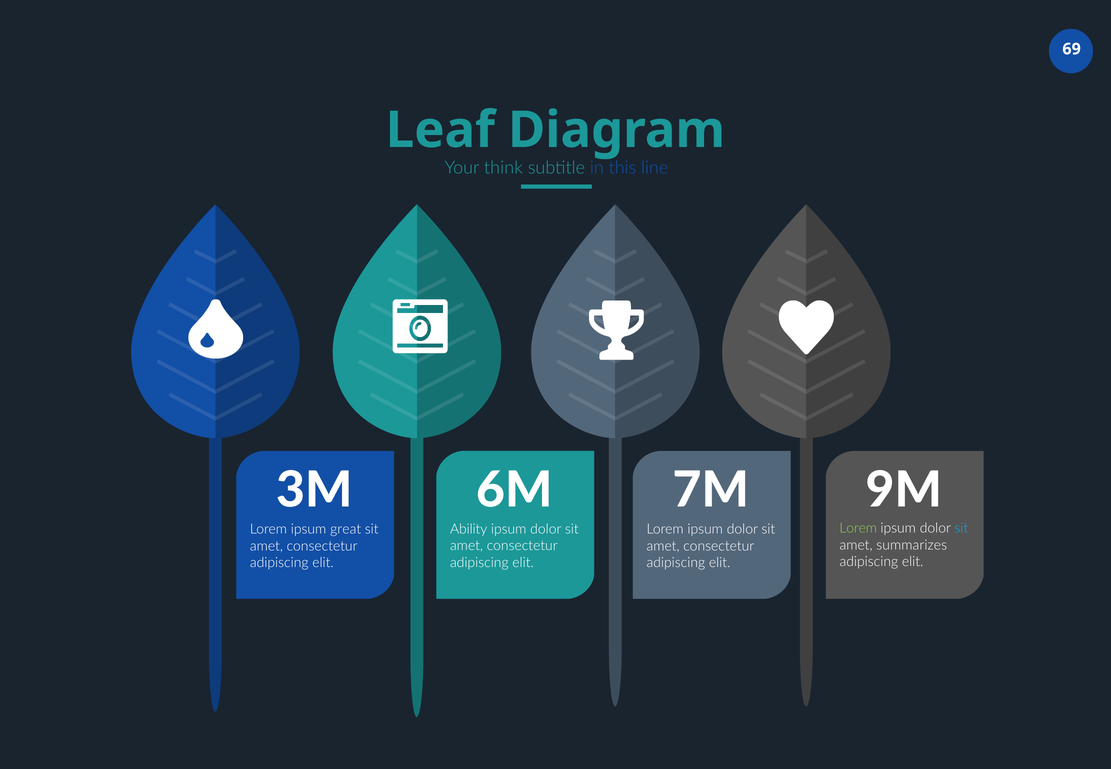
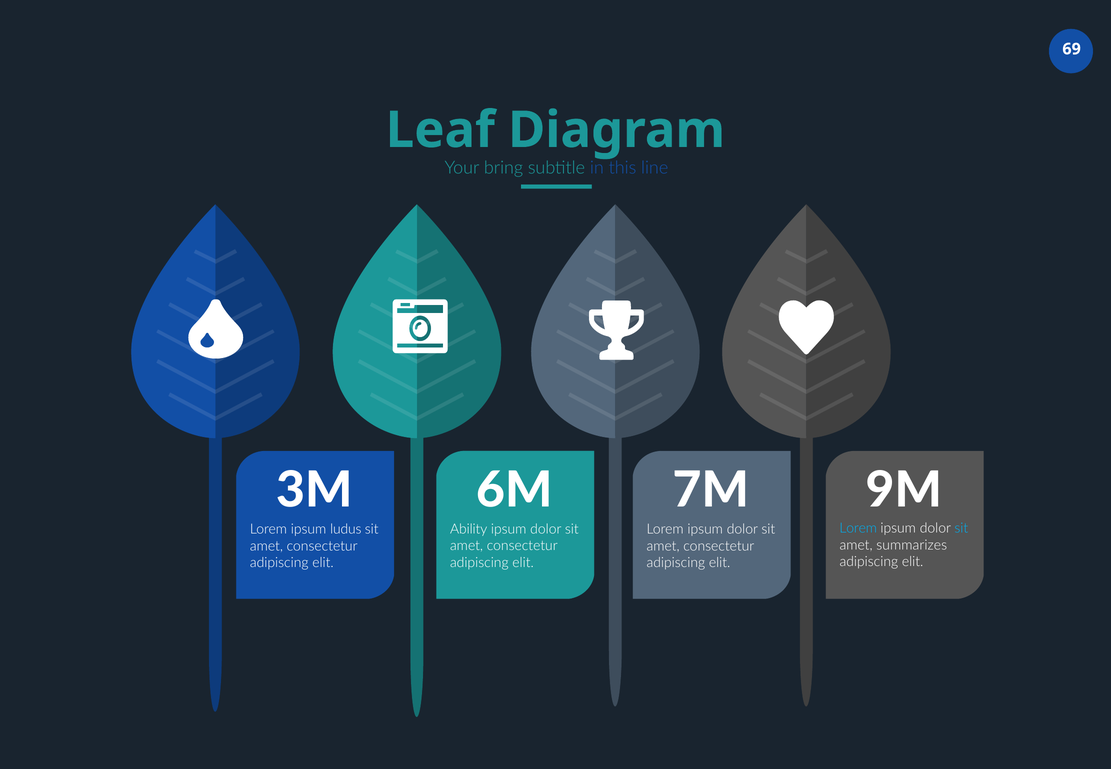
think: think -> bring (504, 168)
Lorem colour: light green -> light blue (858, 528)
great: great -> ludus (346, 529)
